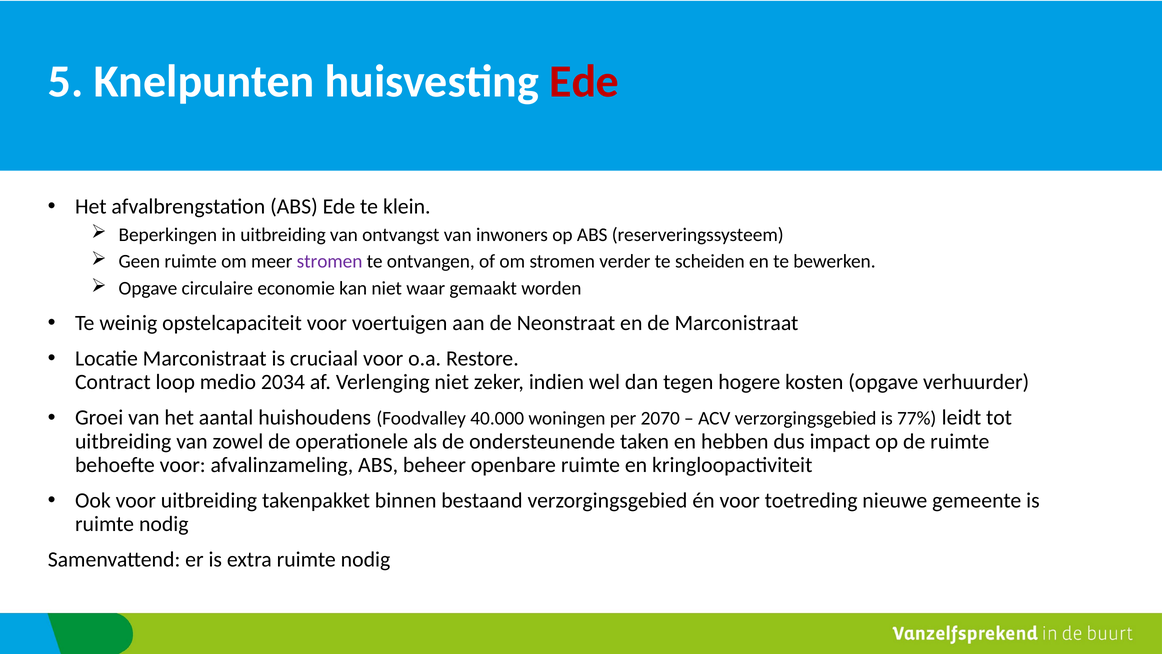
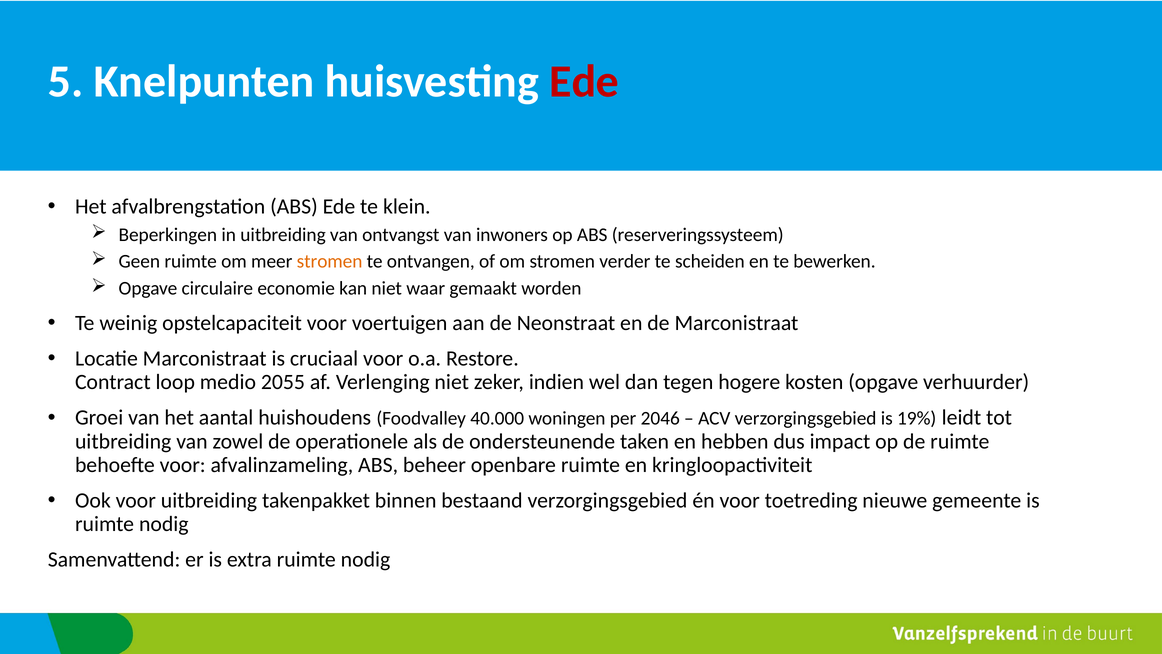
stromen colour: purple -> orange (330, 261)
2034: 2034 -> 2055 (283, 382)
2070: 2070 -> 2046 (660, 418)
77%: 77% -> 19% (917, 418)
